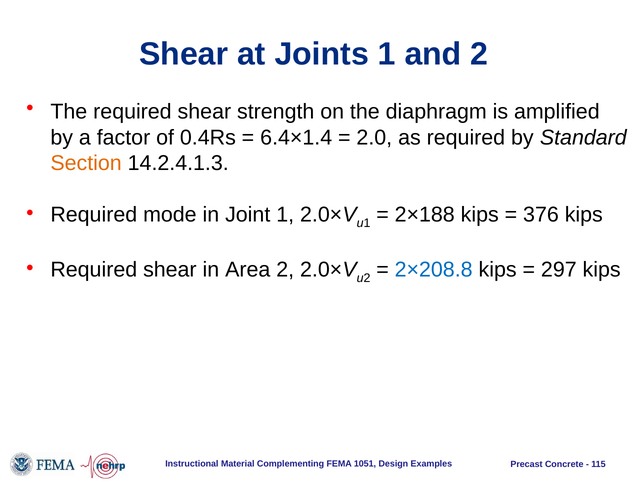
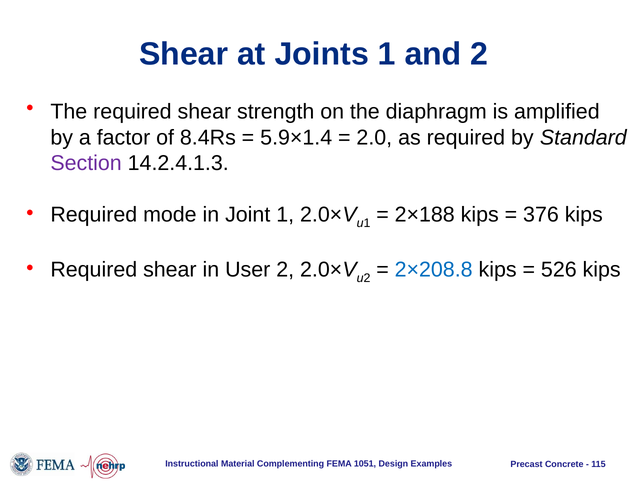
0.4Rs: 0.4Rs -> 8.4Rs (208, 137)
6.4×1.4: 6.4×1.4 -> 5.9×1.4 (296, 137)
Section colour: orange -> purple (86, 163)
Area: Area -> User (248, 269)
297: 297 -> 526 (559, 269)
